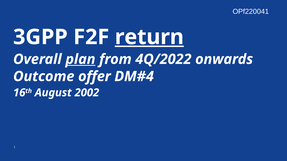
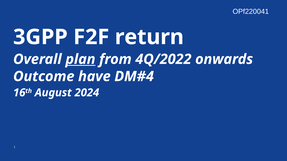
return underline: present -> none (149, 37)
offer: offer -> have (94, 77)
2002: 2002 -> 2024 (87, 93)
